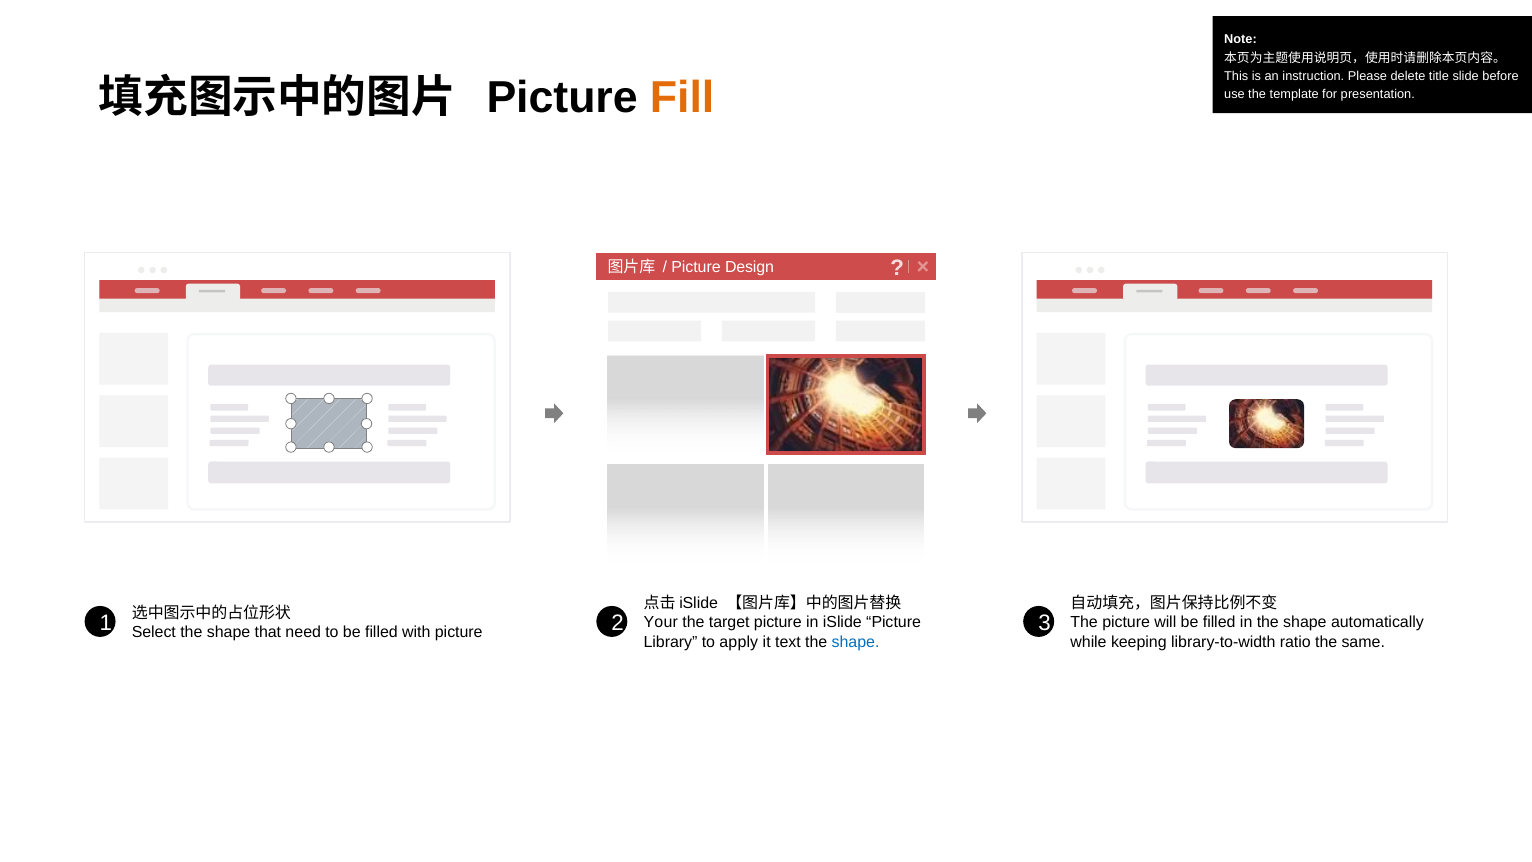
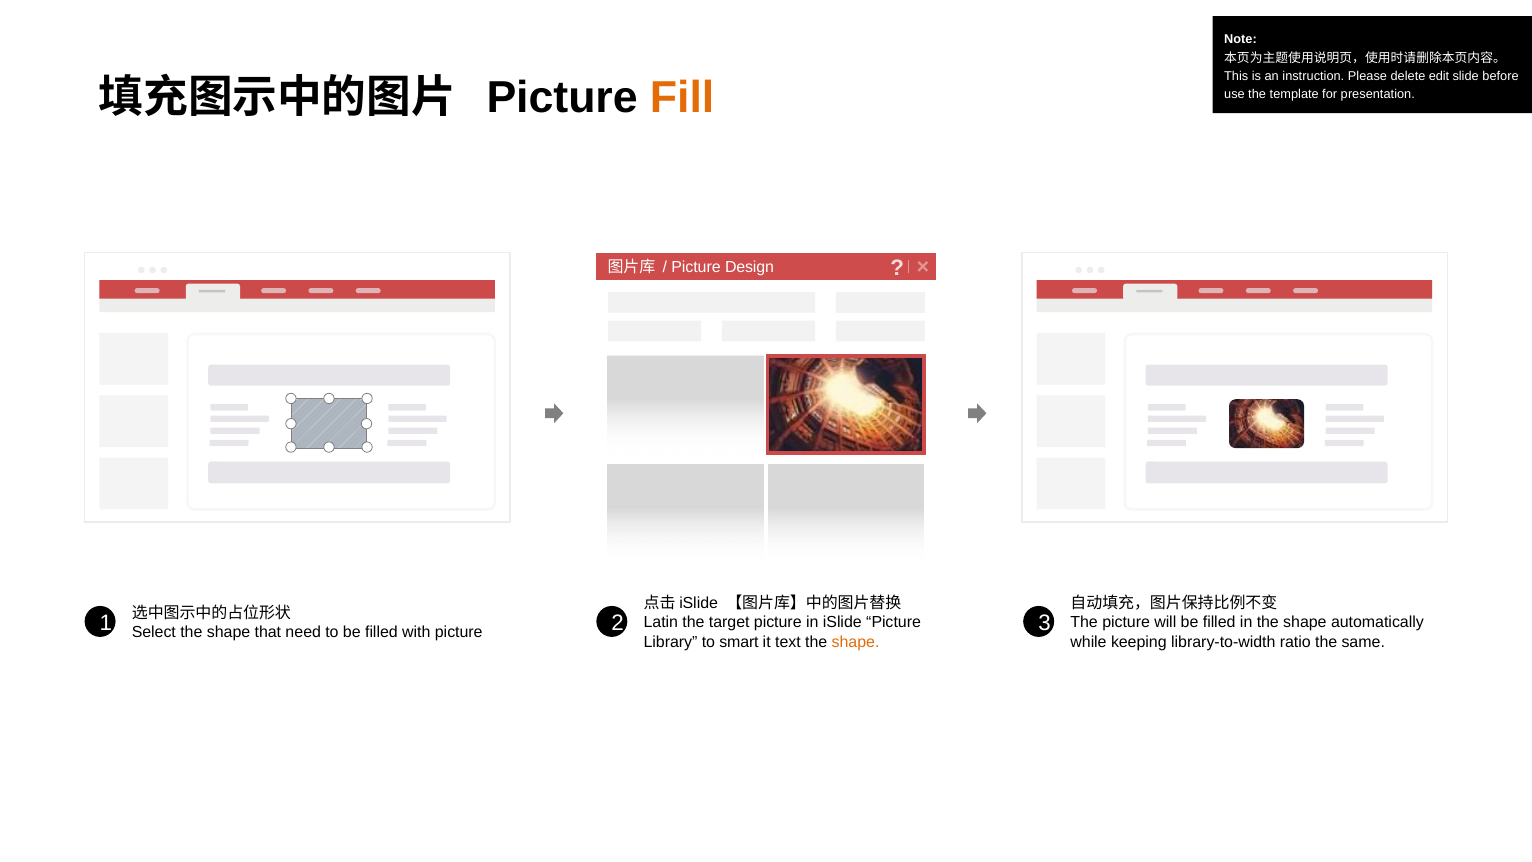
title: title -> edit (1439, 76)
Your: Your -> Latin (661, 622)
apply: apply -> smart (739, 642)
shape colour: blue -> orange (856, 642)
